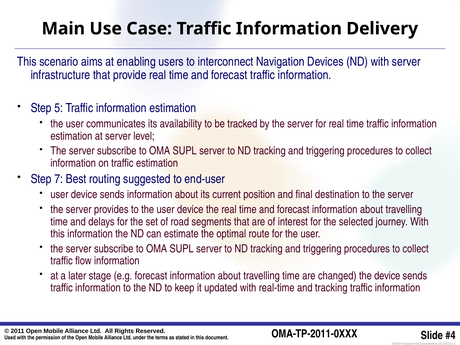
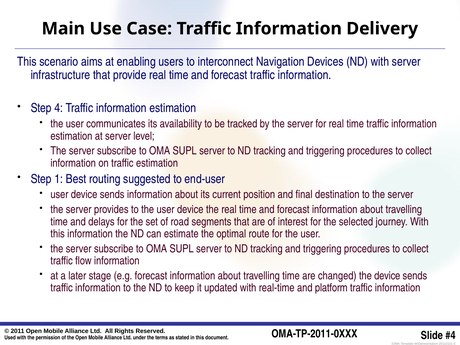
5: 5 -> 4 (59, 108)
7: 7 -> 1 (59, 179)
and tracking: tracking -> platform (331, 288)
